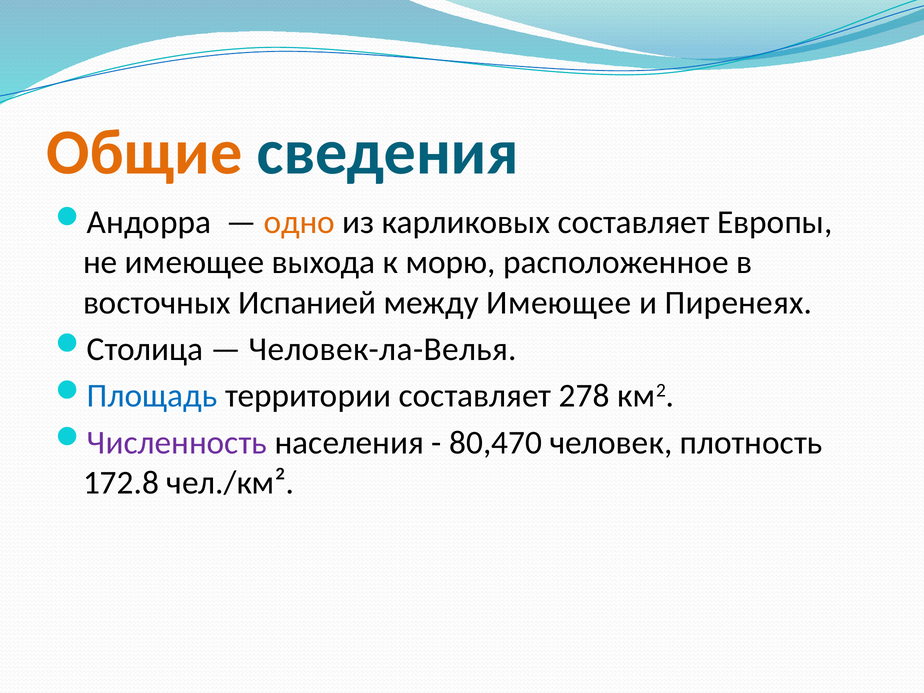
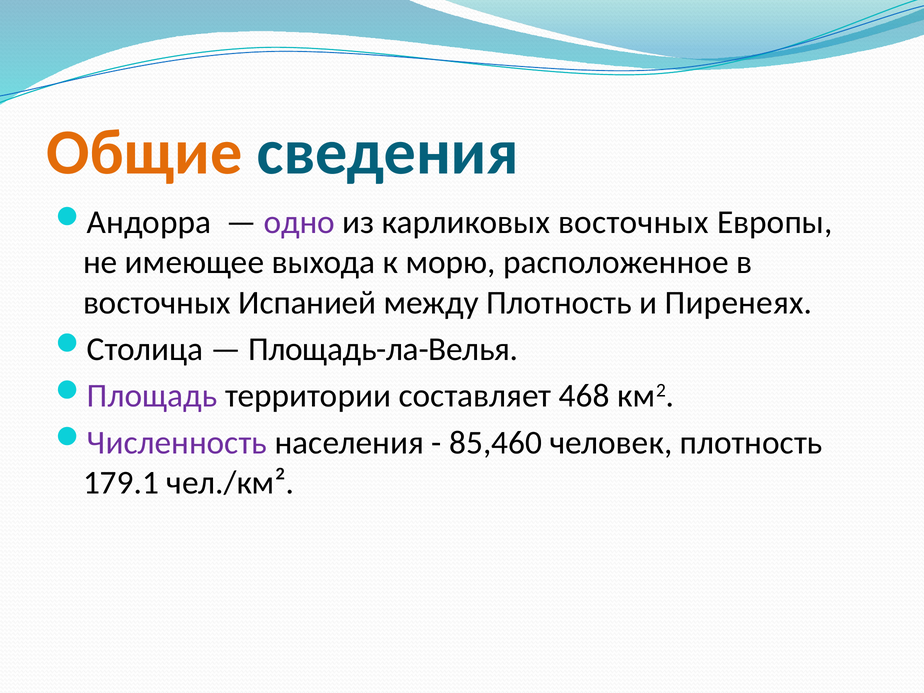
одно colour: orange -> purple (299, 222)
карликовых составляет: составляет -> восточных (633, 222)
между Имеющее: Имеющее -> Плотность (559, 302)
Человек-ла-Велья: Человек-ла-Велья -> Площадь-ла-Велья (383, 349)
Площадь colour: blue -> purple (152, 396)
278: 278 -> 468 (584, 396)
80,470: 80,470 -> 85,460 (496, 443)
172.8: 172.8 -> 179.1 (121, 483)
